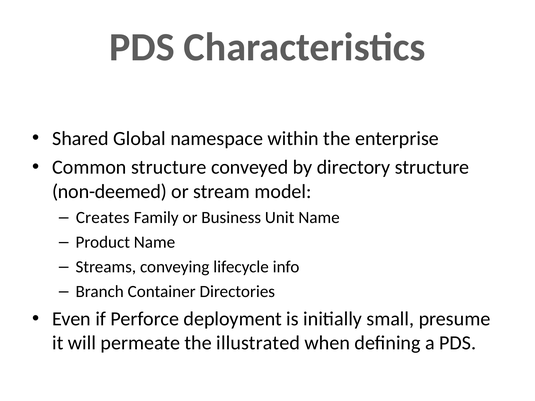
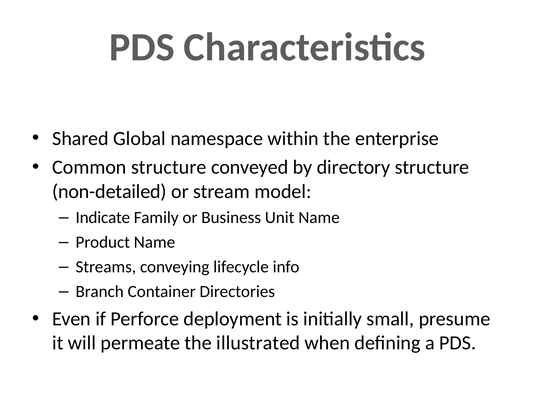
non-deemed: non-deemed -> non-detailed (109, 192)
Creates: Creates -> Indicate (103, 218)
